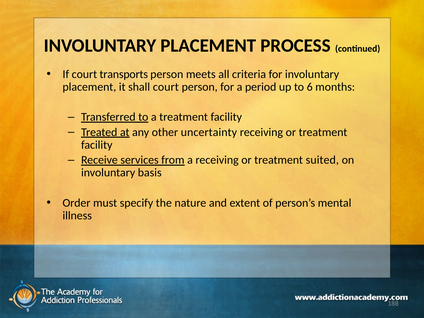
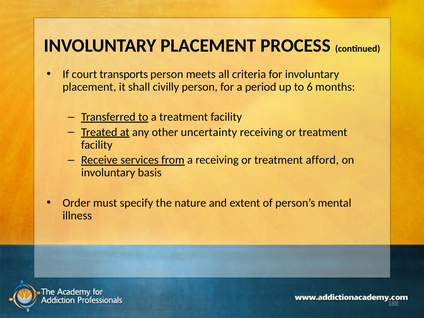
shall court: court -> civilly (166, 87)
suited: suited -> afford (322, 160)
